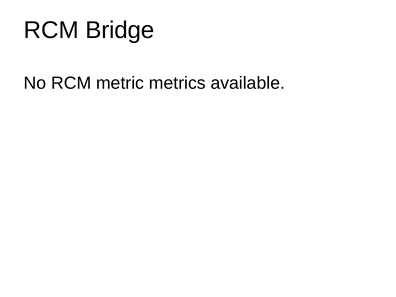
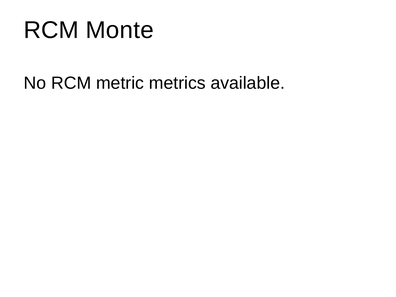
Bridge: Bridge -> Monte (120, 30)
